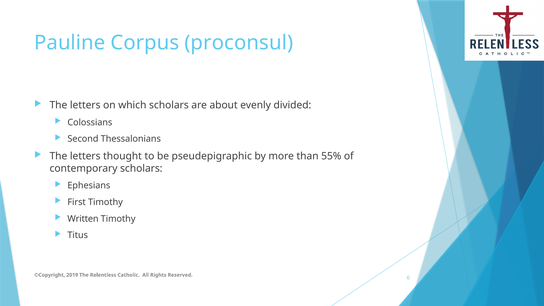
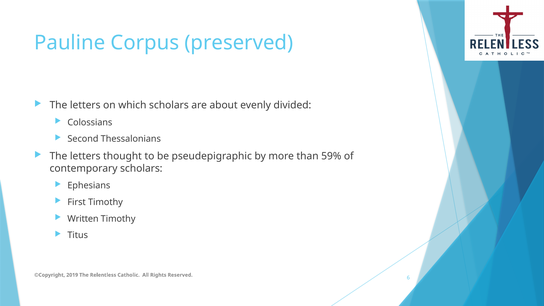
proconsul: proconsul -> preserved (239, 43)
55%: 55% -> 59% (331, 156)
